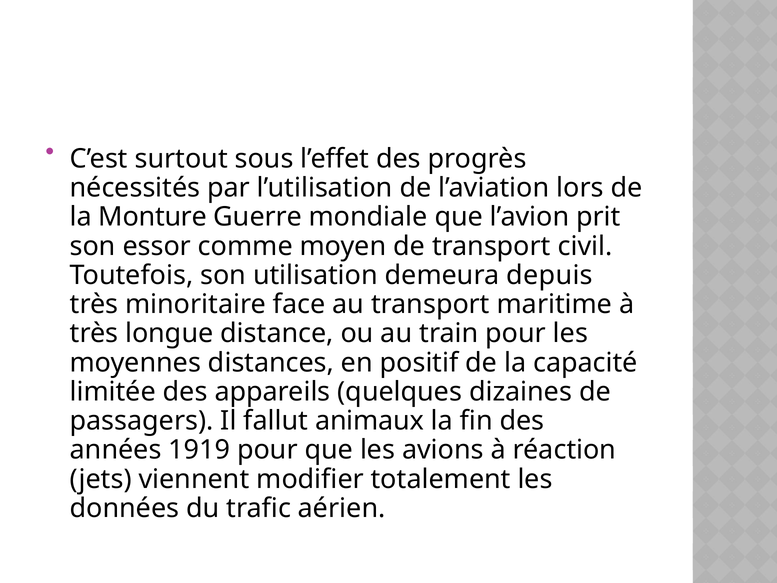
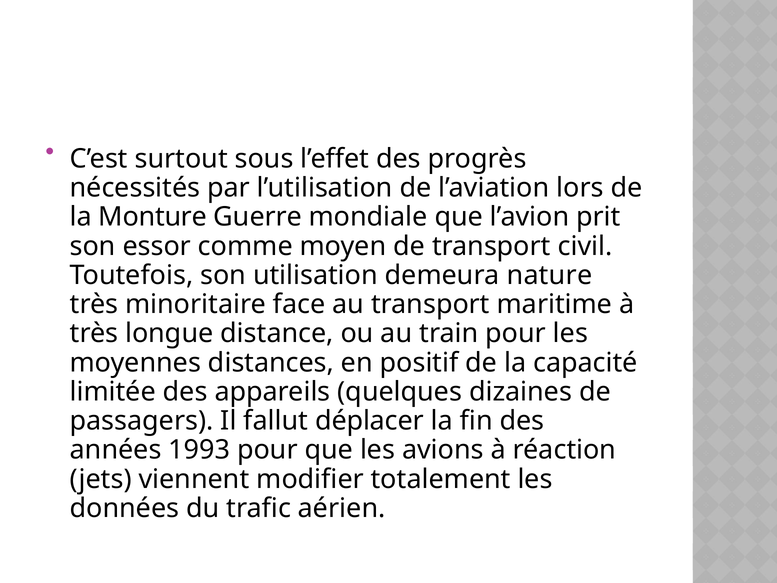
depuis: depuis -> nature (550, 275)
animaux: animaux -> déplacer (370, 421)
1919: 1919 -> 1993 (199, 450)
